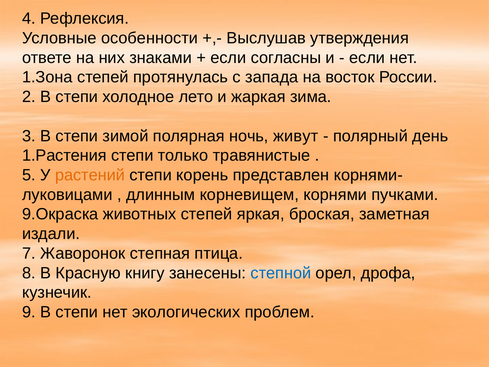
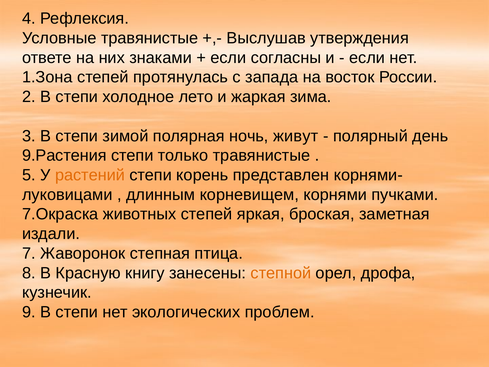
Условные особенности: особенности -> травянистые (150, 38)
1.Растения: 1.Растения -> 9.Растения (64, 155)
9.Окраска: 9.Окраска -> 7.Окраска (60, 214)
степной colour: blue -> orange (281, 273)
